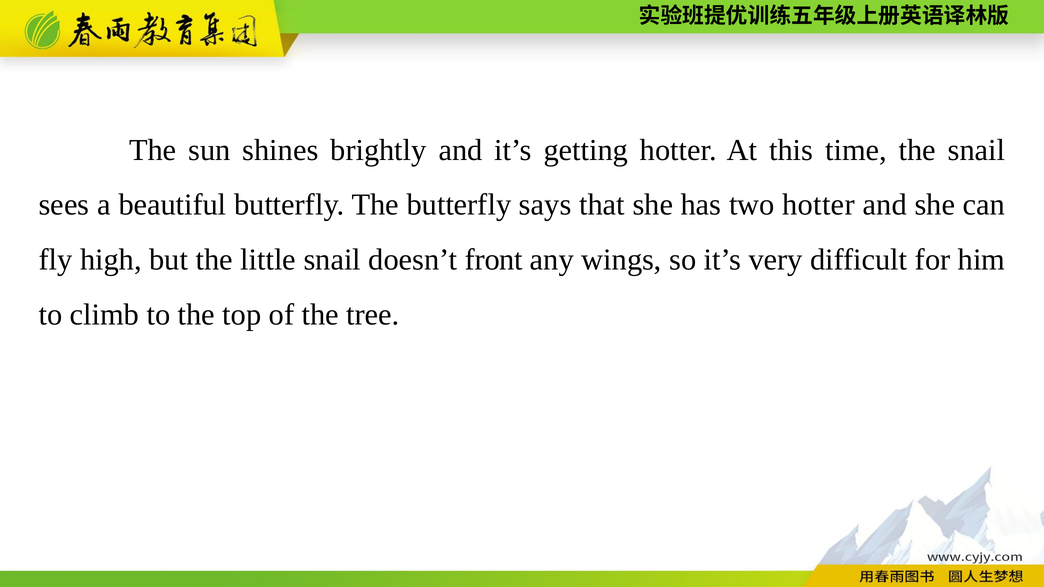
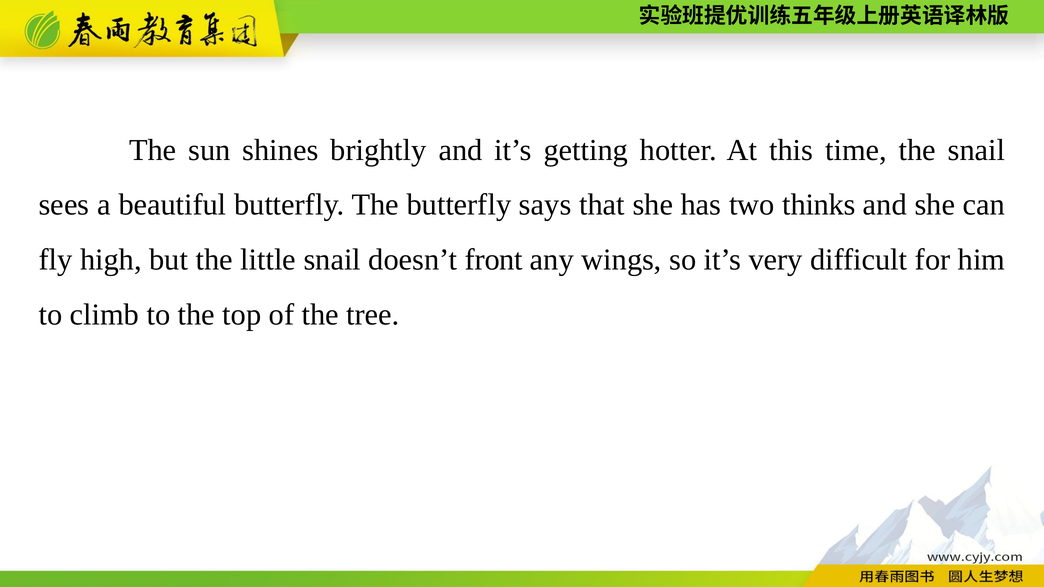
two hotter: hotter -> thinks (819, 205)
